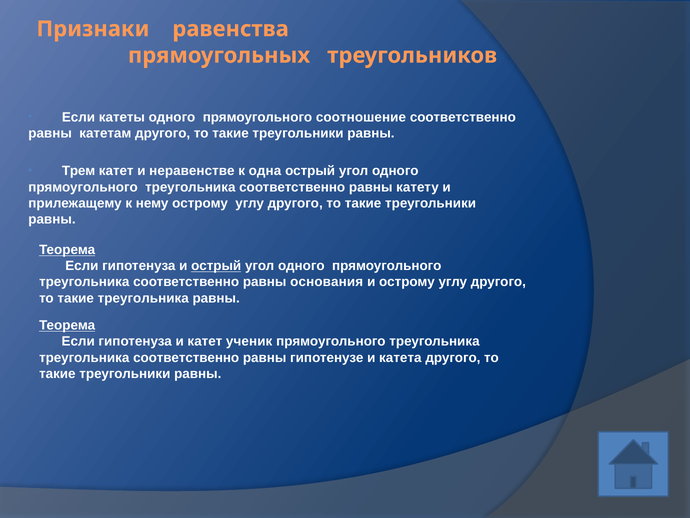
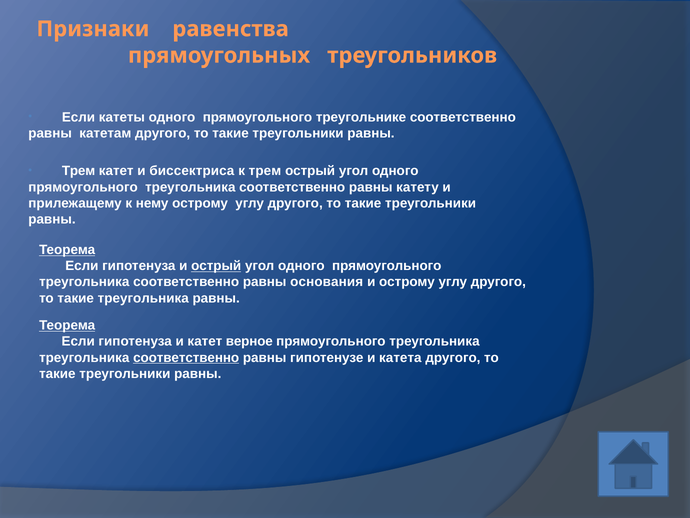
соотношение: соотношение -> треугольнике (361, 117)
неравенстве: неравенстве -> биссектриса (192, 171)
к одна: одна -> трем (265, 171)
ученик: ученик -> верное (249, 341)
соответственно underline: none -> present (186, 357)
